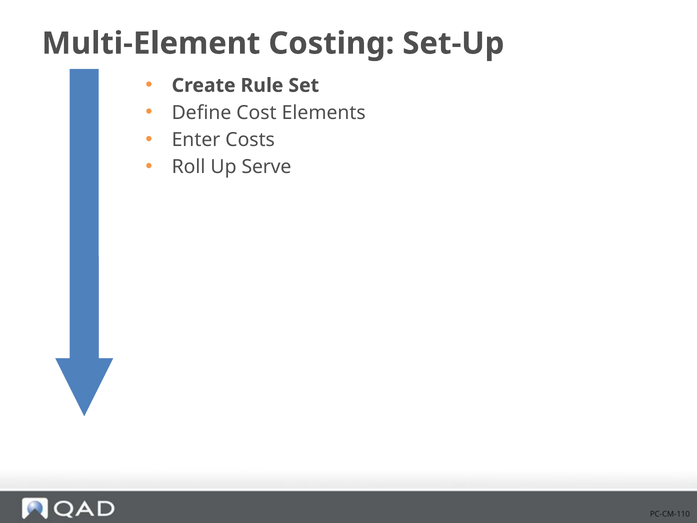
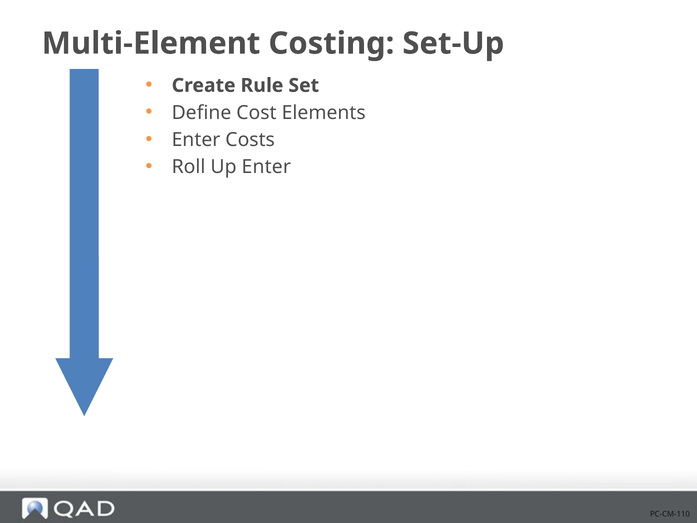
Up Serve: Serve -> Enter (266, 167)
